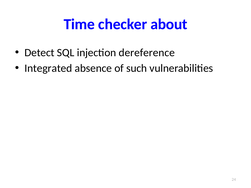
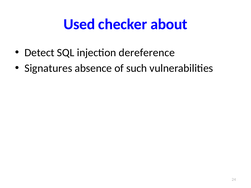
Time: Time -> Used (79, 24)
Integrated: Integrated -> Signatures (48, 68)
